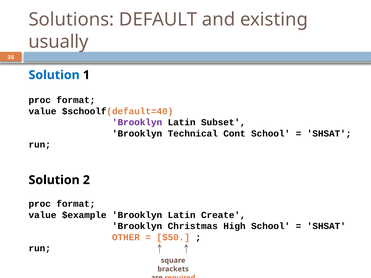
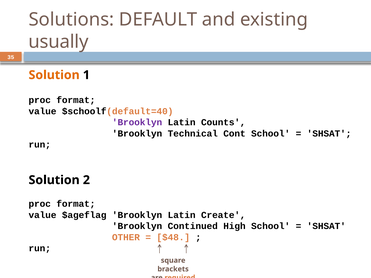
Solution colour: blue -> orange (54, 75)
Subset: Subset -> Counts (223, 122)
$example: $example -> $ageflag (84, 215)
Christmas: Christmas -> Continued (193, 226)
$50: $50 -> $48 (173, 237)
